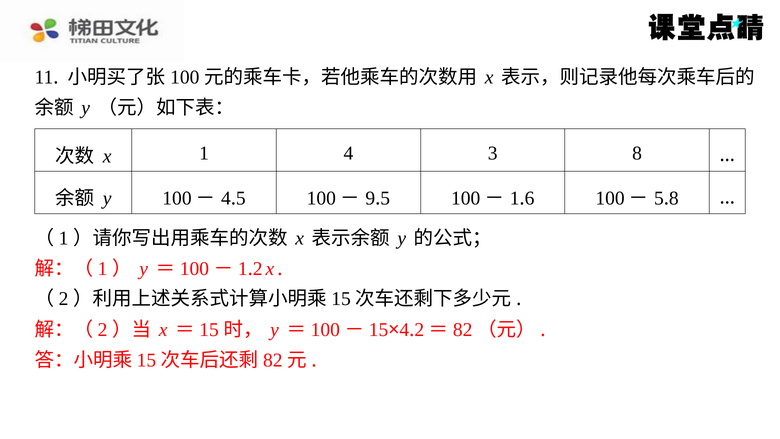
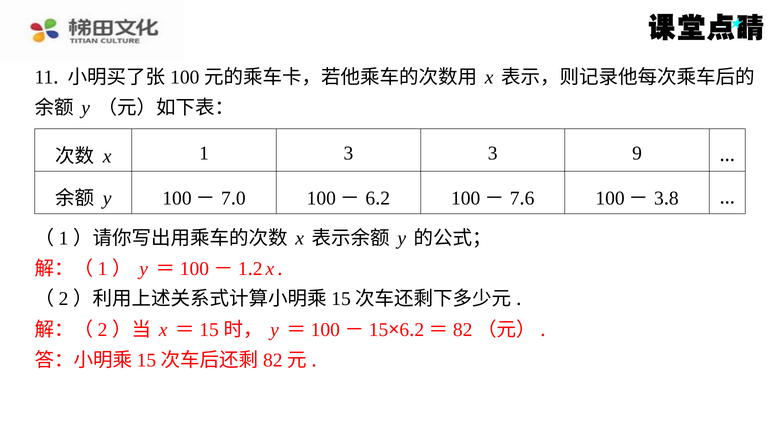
1 4: 4 -> 3 (348, 153)
3 8: 8 -> 9 (637, 153)
4: 4 -> 7 (226, 198)
5: 5 -> 0 (241, 198)
9: 9 -> 6 (370, 198)
5: 5 -> 2 (385, 198)
1: 1 -> 7 (515, 198)
5: 5 -> 3 (659, 198)
4: 4 -> 6 (404, 329)
